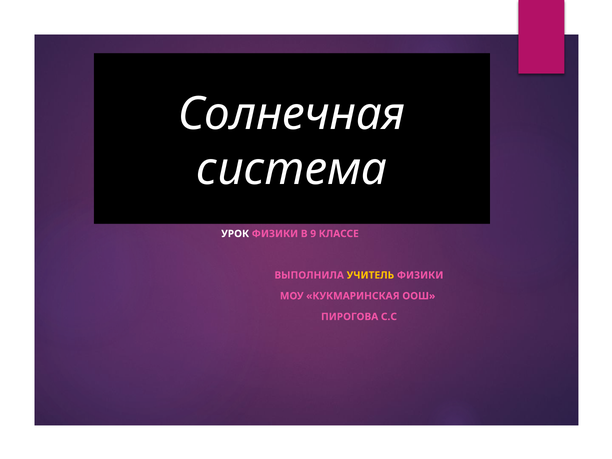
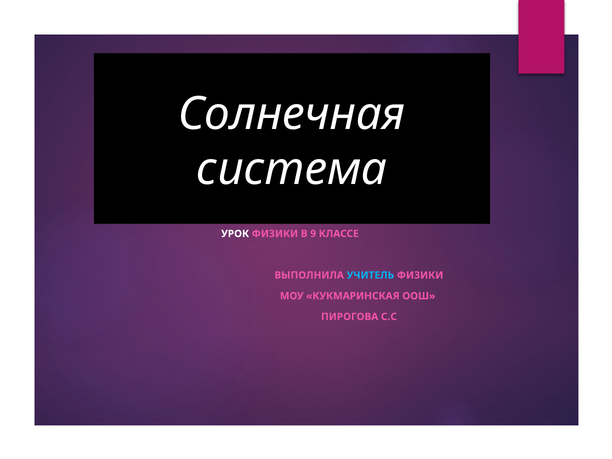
УЧИТЕЛЬ colour: yellow -> light blue (370, 275)
